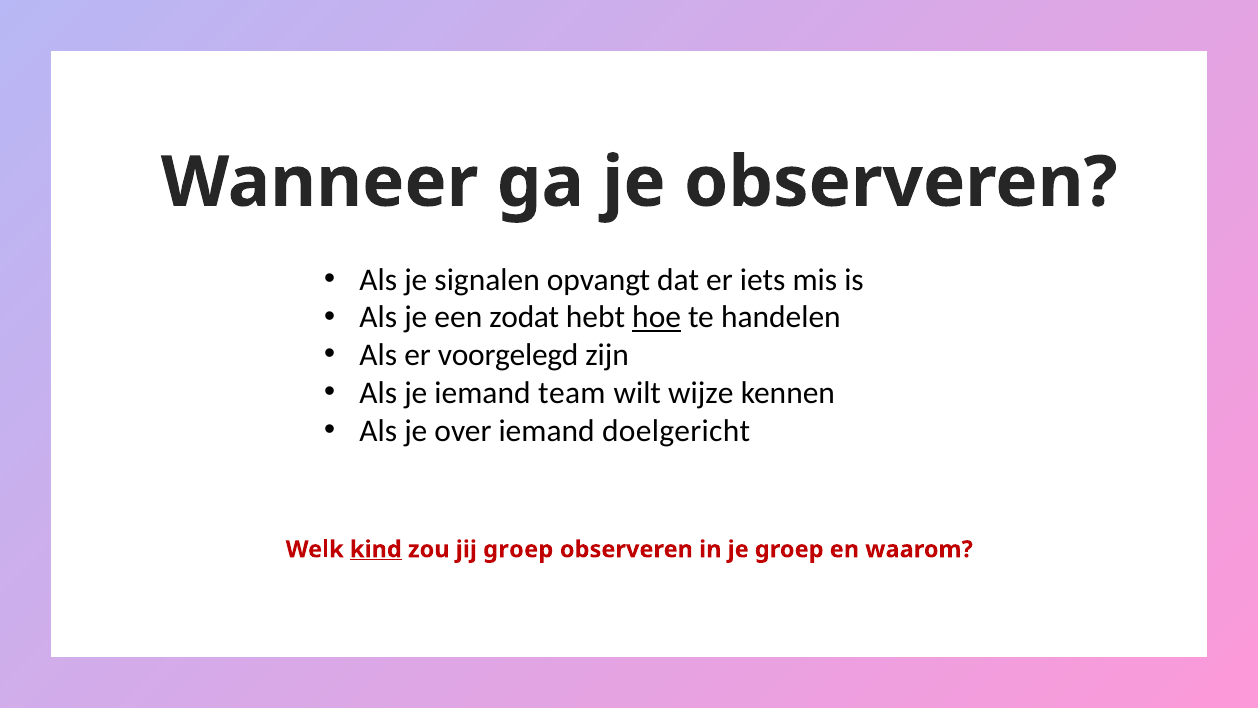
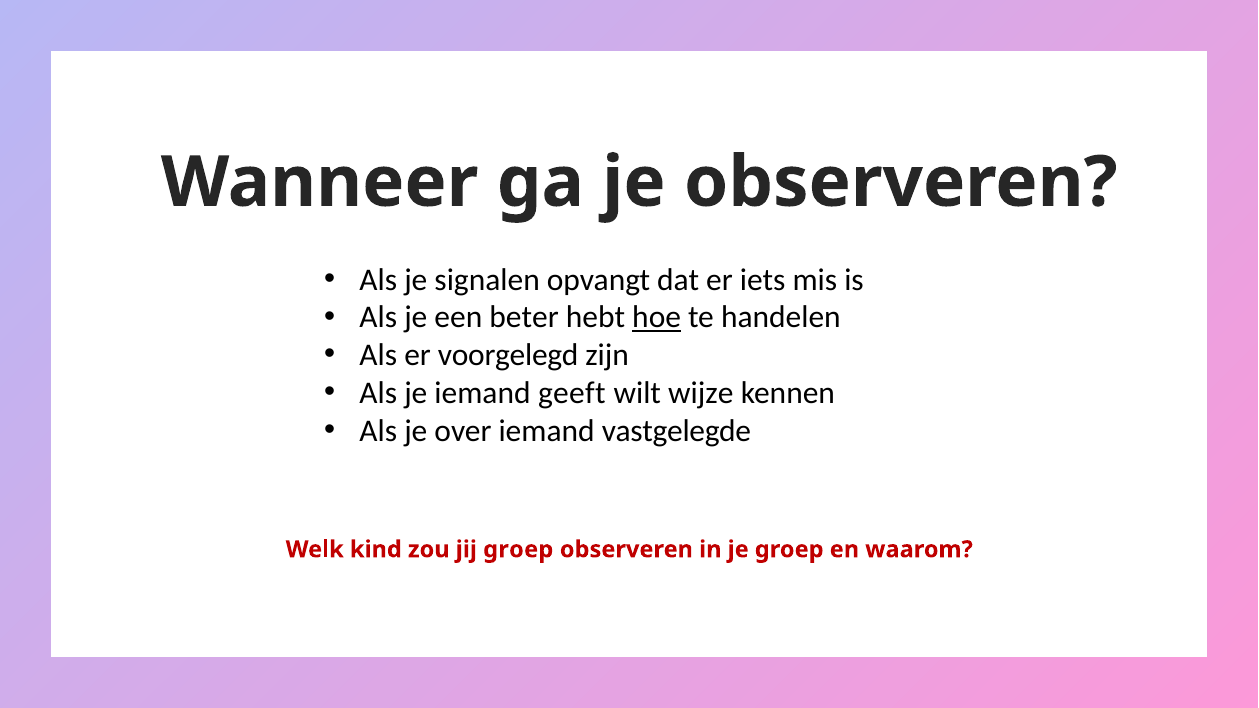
zodat: zodat -> beter (524, 317)
team: team -> geeft (572, 393)
doelgericht: doelgericht -> vastgelegde (676, 431)
kind underline: present -> none (376, 550)
